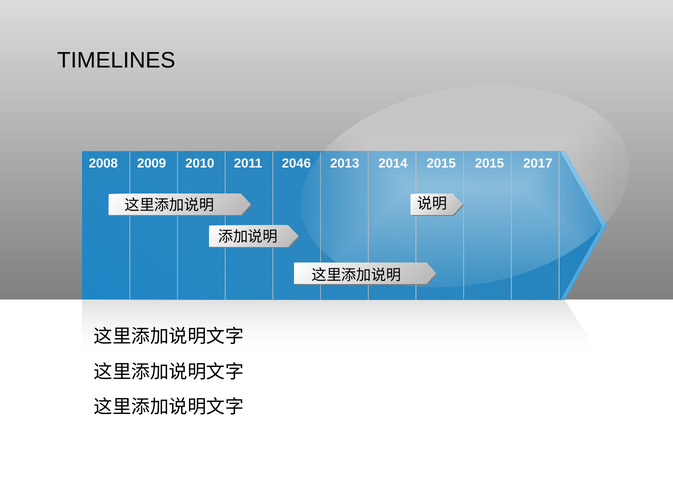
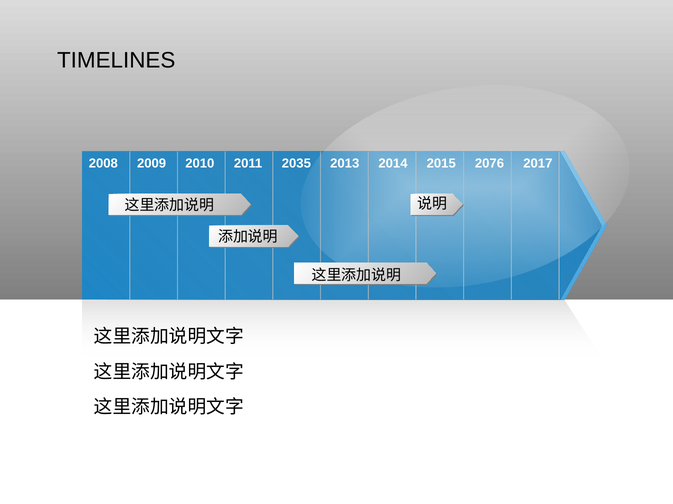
2046: 2046 -> 2035 (296, 164)
2015: 2015 -> 2076 (489, 164)
